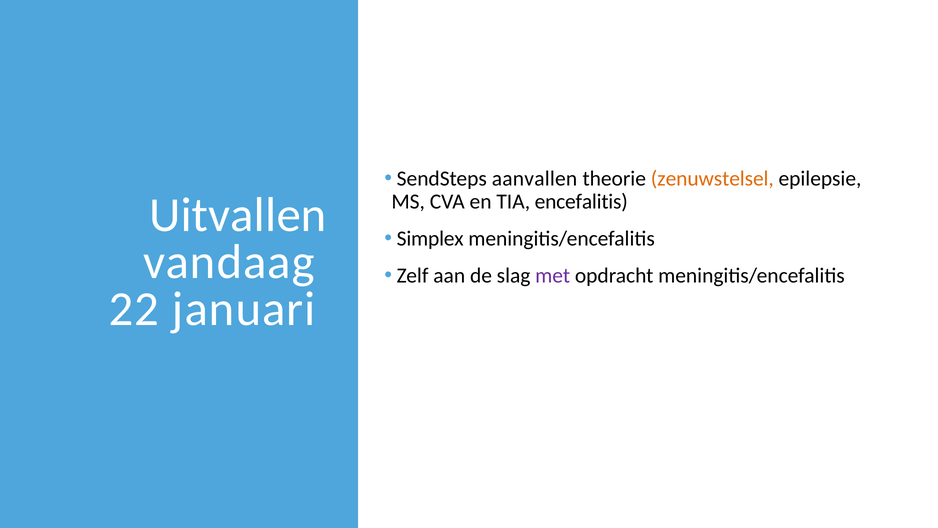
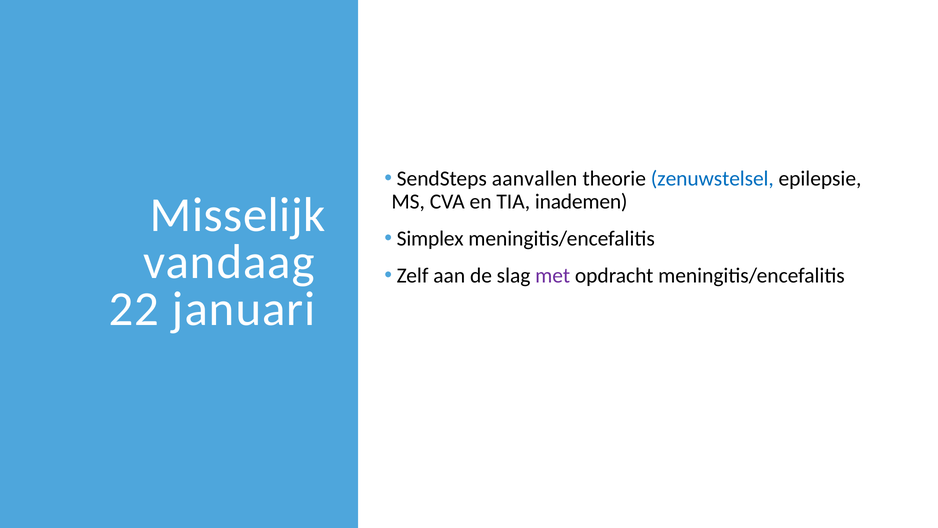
zenuwstelsel colour: orange -> blue (712, 178)
encefalitis: encefalitis -> inademen (581, 202)
Uitvallen: Uitvallen -> Misselijk (238, 215)
